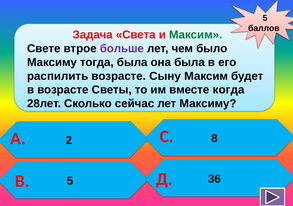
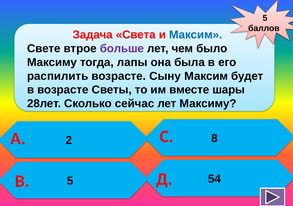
Максим colour: green -> blue (196, 35)
тогда была: была -> лапы (132, 62)
когда: когда -> шары (229, 90)
36: 36 -> 54 (215, 179)
